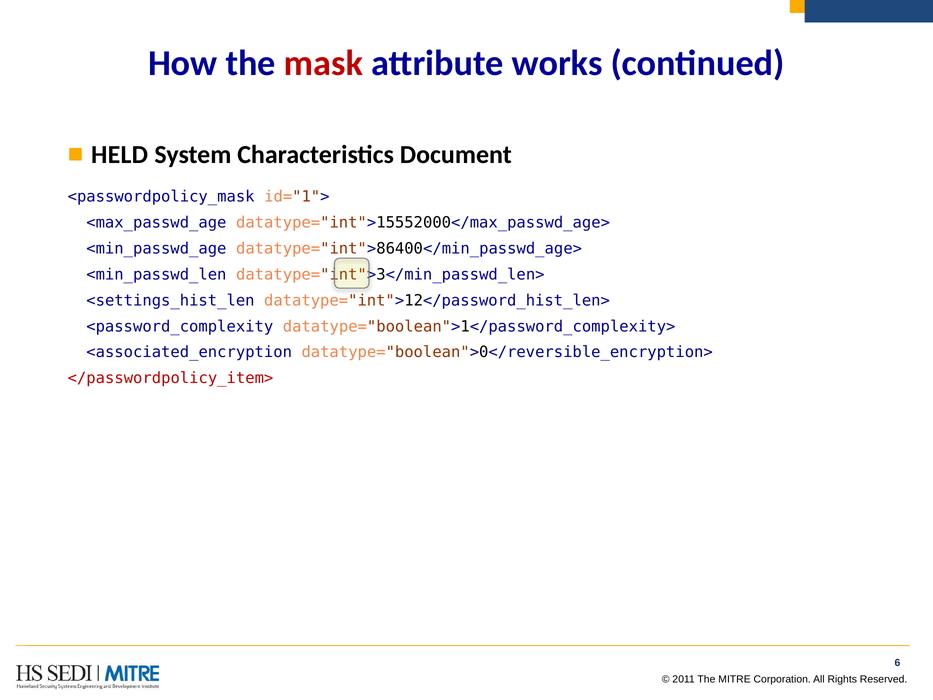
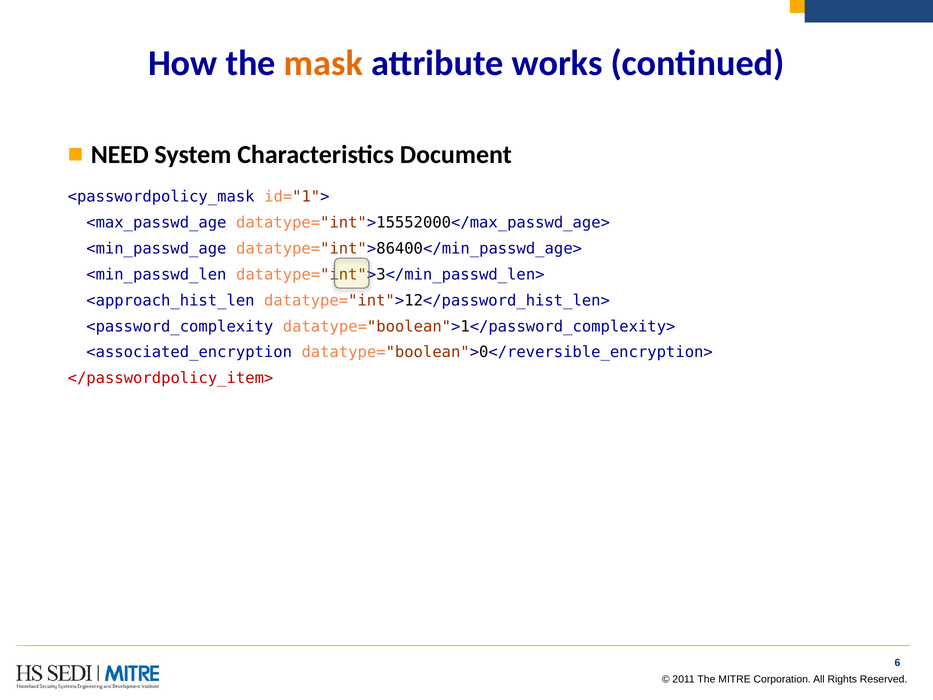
mask colour: red -> orange (324, 63)
HELD: HELD -> NEED (120, 155)
<settings_hist_len: <settings_hist_len -> <approach_hist_len (170, 300)
